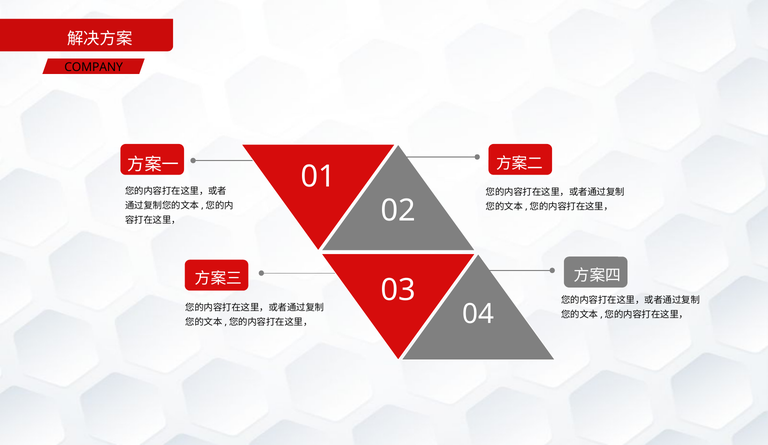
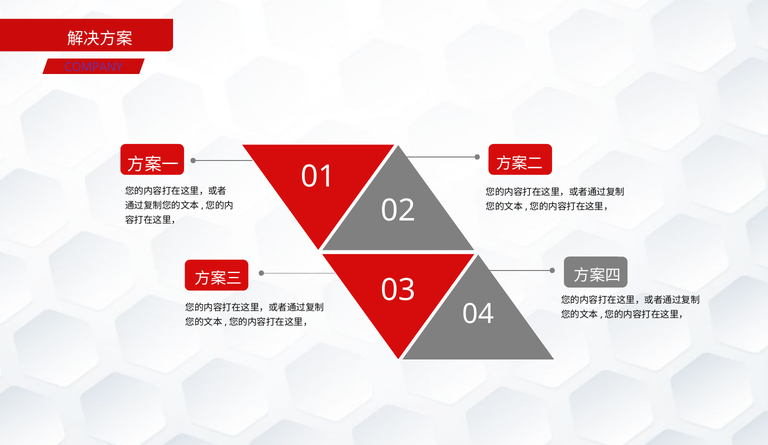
COMPANY colour: black -> purple (94, 67)
